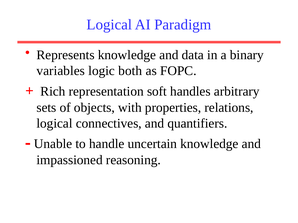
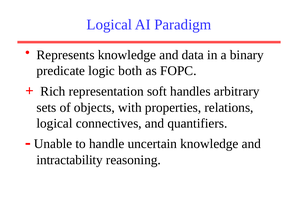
variables: variables -> predicate (61, 71)
impassioned: impassioned -> intractability (70, 160)
